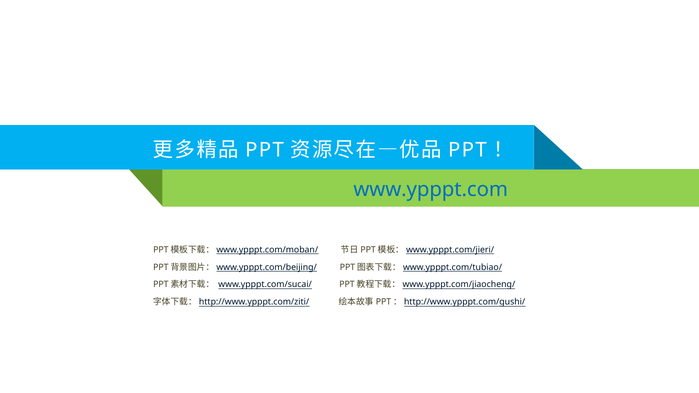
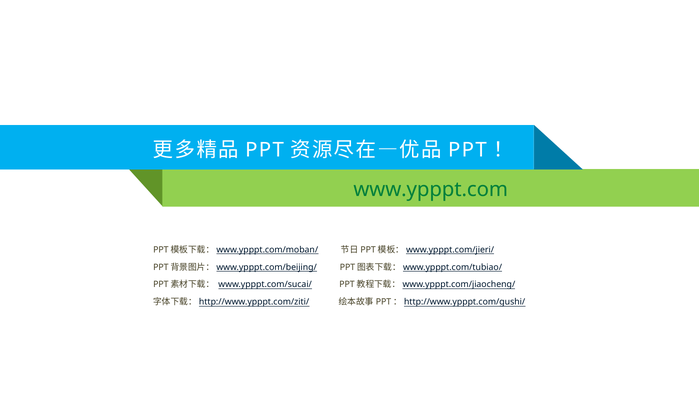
www.ypppt.com colour: blue -> green (431, 189)
